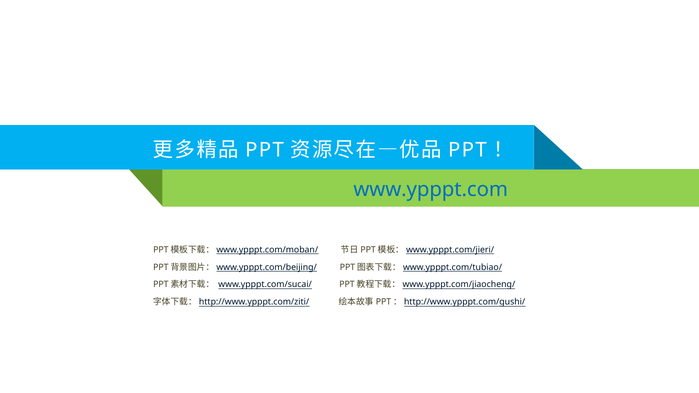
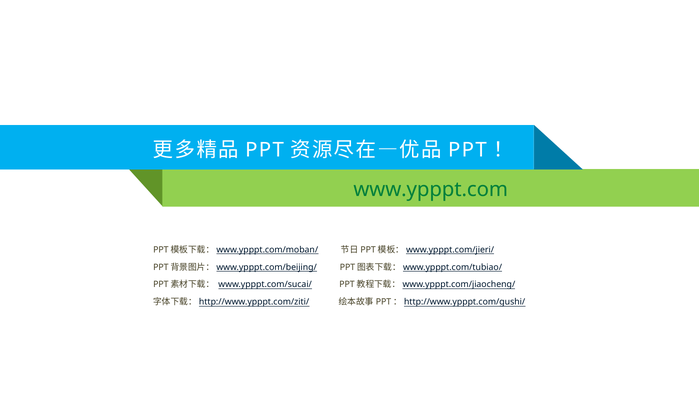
www.ypppt.com colour: blue -> green (431, 189)
